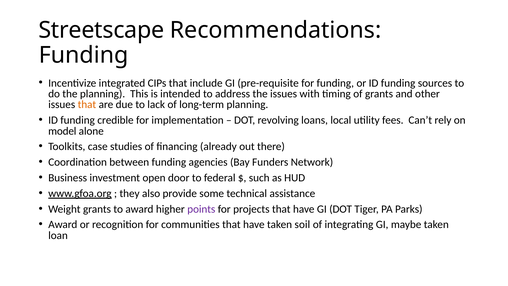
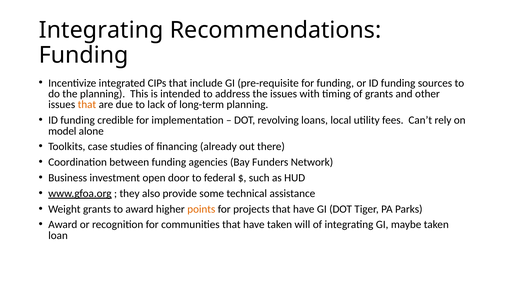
Streetscape: Streetscape -> Integrating (101, 30)
points colour: purple -> orange (201, 209)
soil: soil -> will (302, 224)
